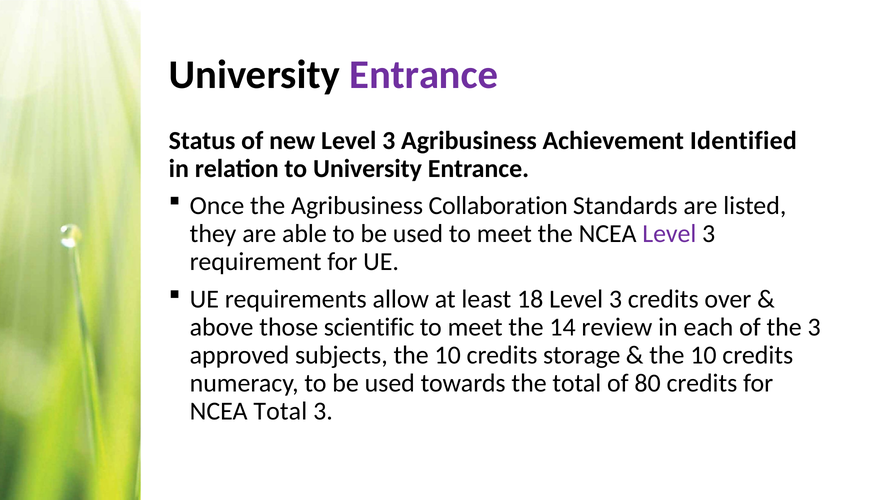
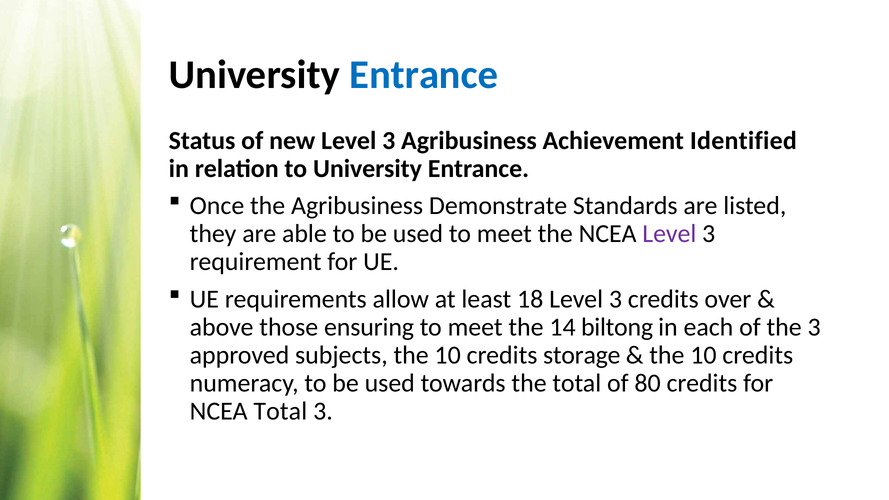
Entrance colour: purple -> blue (424, 75)
Collaboration: Collaboration -> Demonstrate (498, 206)
scientific: scientific -> ensuring (369, 327)
review: review -> biltong (617, 327)
